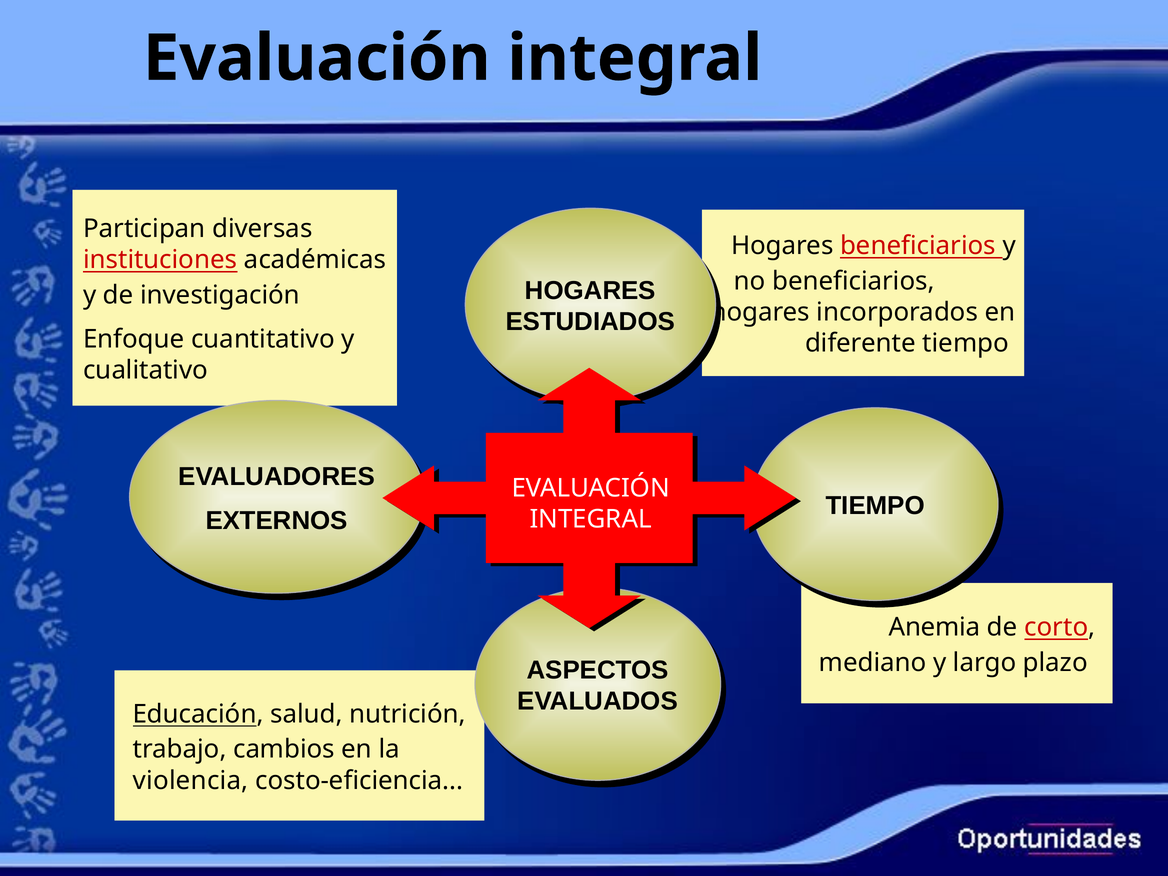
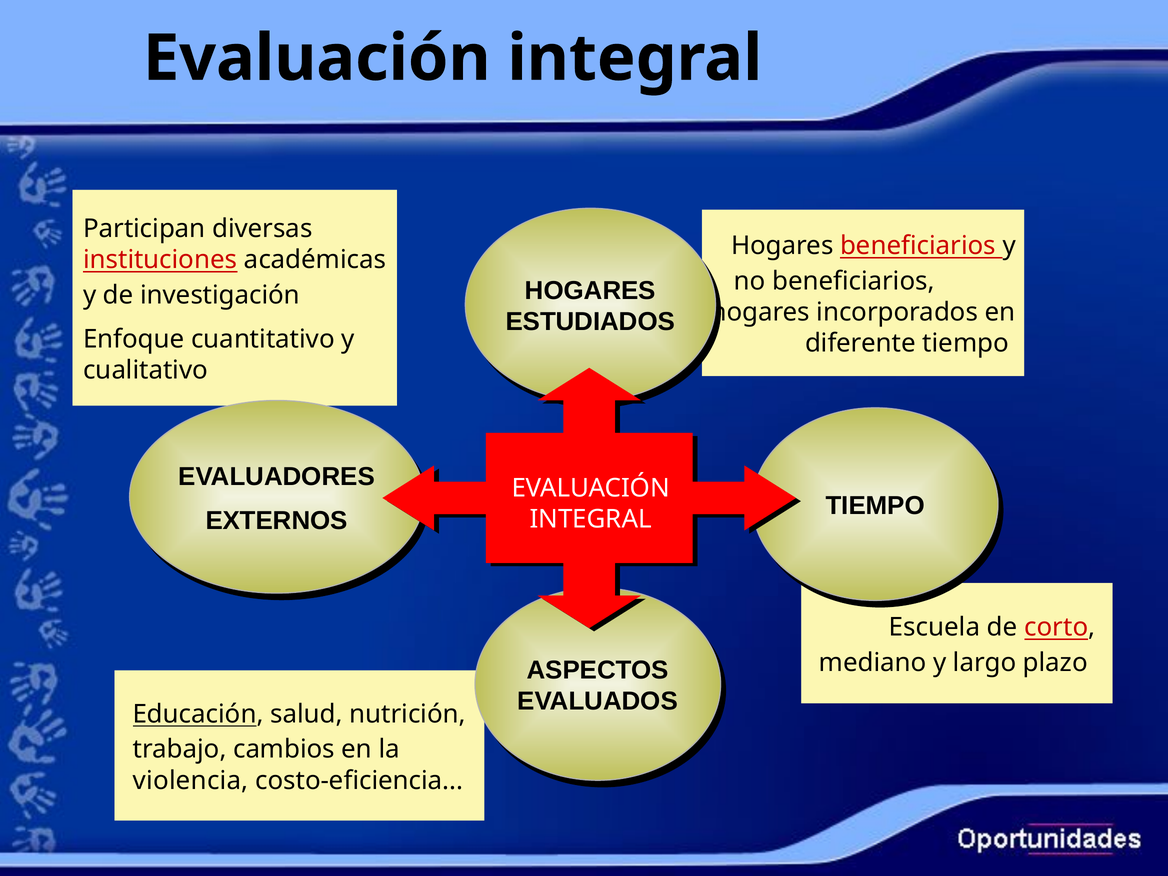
Anemia: Anemia -> Escuela (934, 627)
